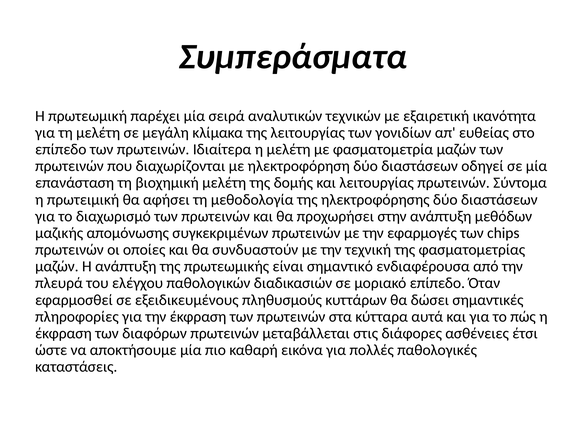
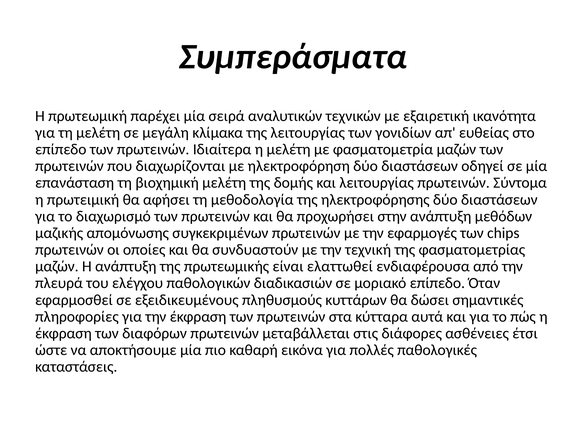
σημαντικό: σημαντικό -> ελαττωθεί (340, 266)
